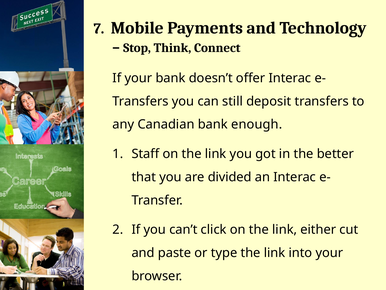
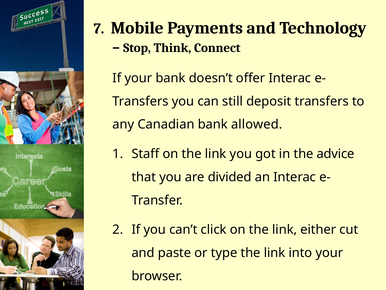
enough: enough -> allowed (257, 124)
better: better -> advice (335, 154)
